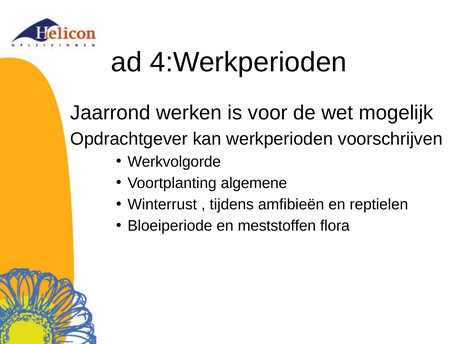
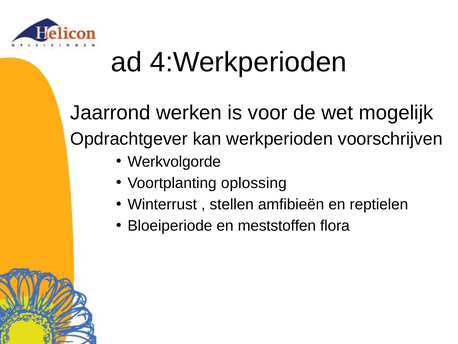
algemene: algemene -> oplossing (254, 183)
tijdens: tijdens -> stellen (232, 204)
